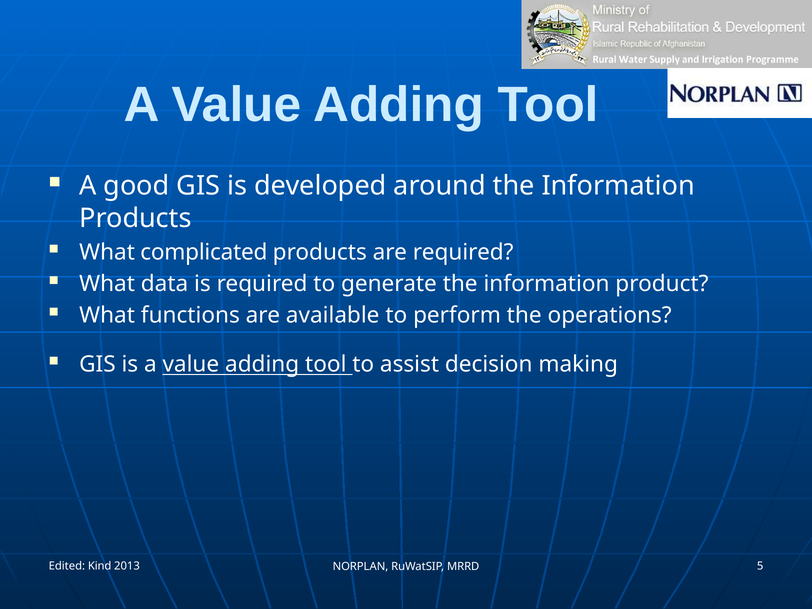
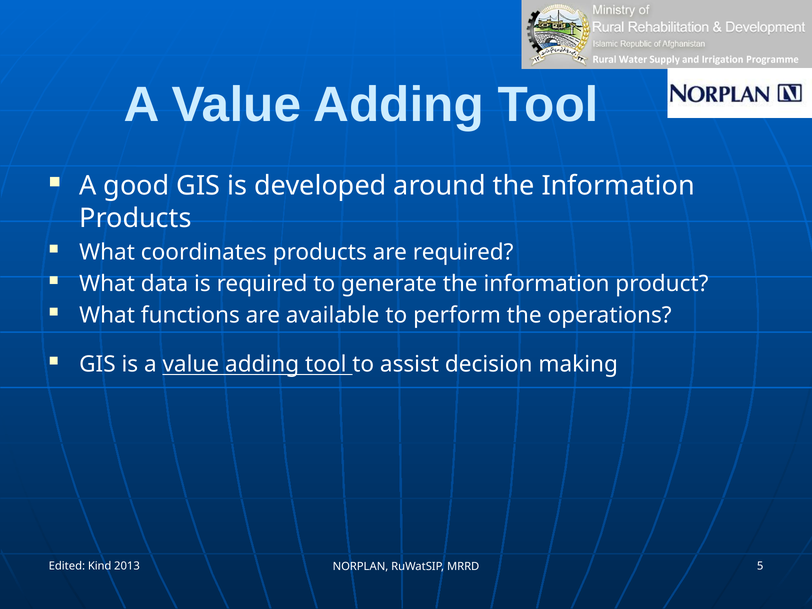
complicated: complicated -> coordinates (204, 252)
